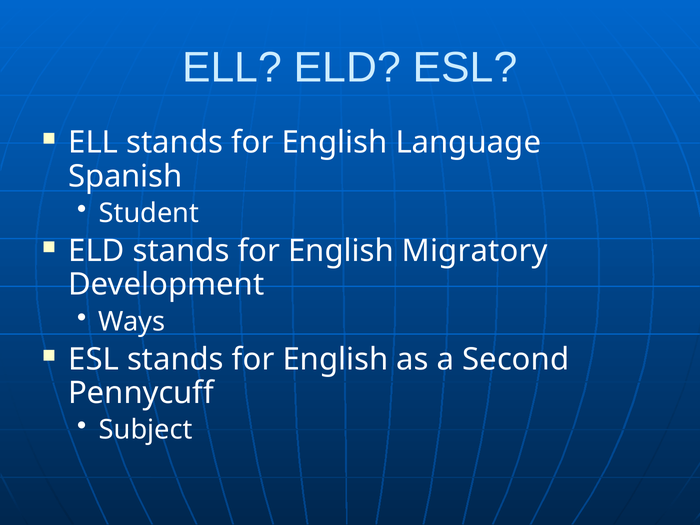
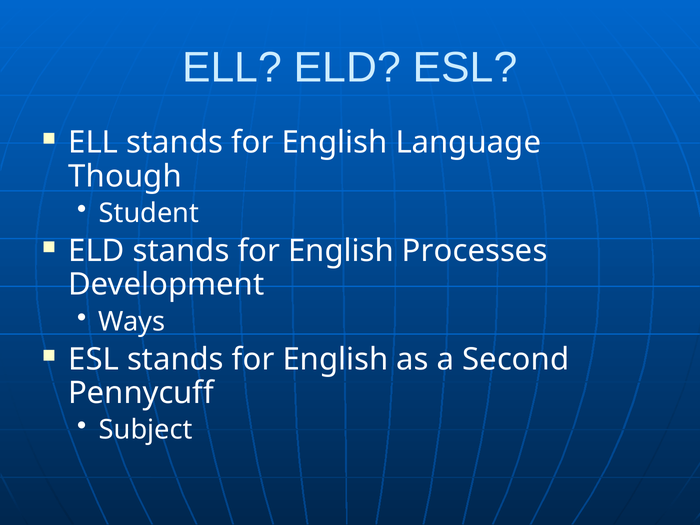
Spanish: Spanish -> Though (125, 176)
Migratory: Migratory -> Processes (475, 251)
